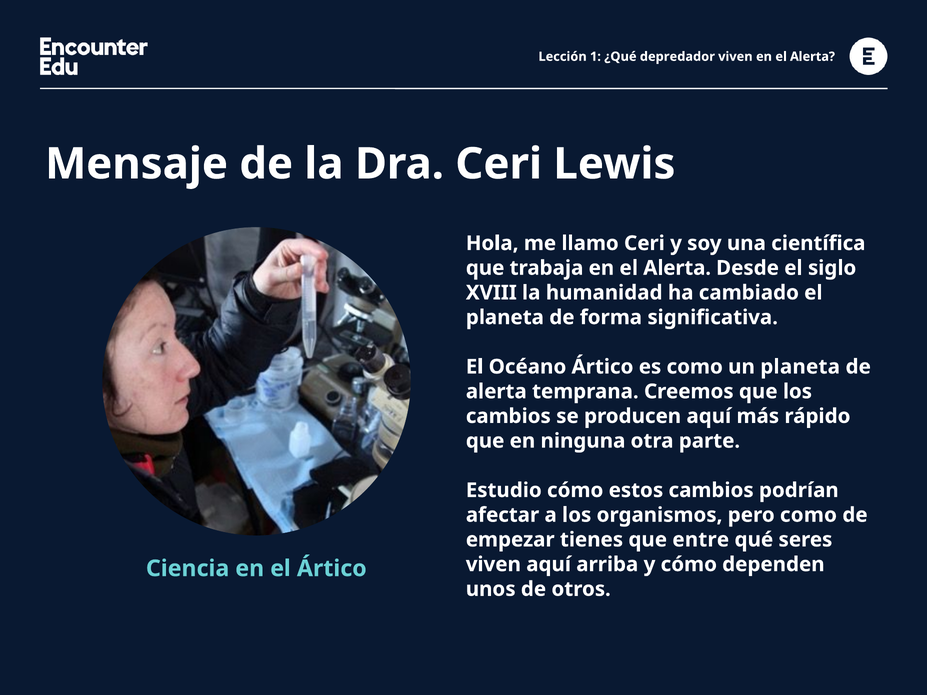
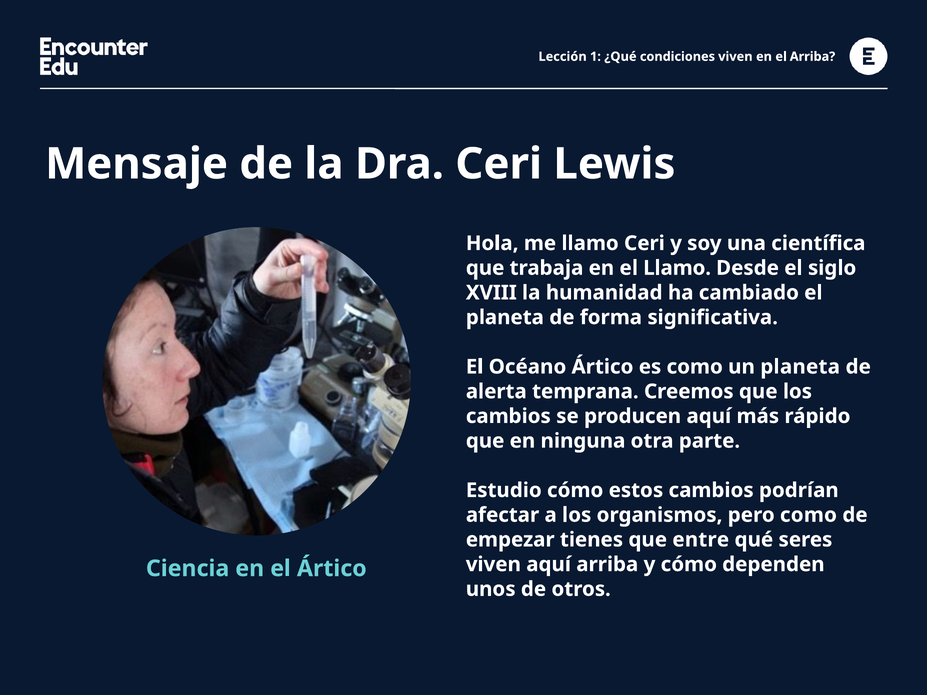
depredador: depredador -> condiciones (677, 57)
viven en el Alerta: Alerta -> Arriba (812, 57)
trabaja en el Alerta: Alerta -> Llamo (677, 268)
